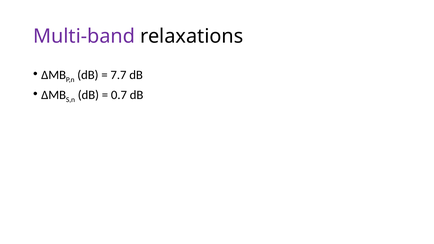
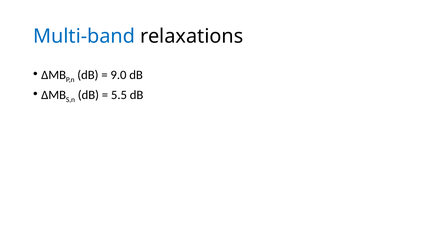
Multi-band colour: purple -> blue (84, 36)
7.7: 7.7 -> 9.0 (118, 75)
0.7: 0.7 -> 5.5 (119, 95)
